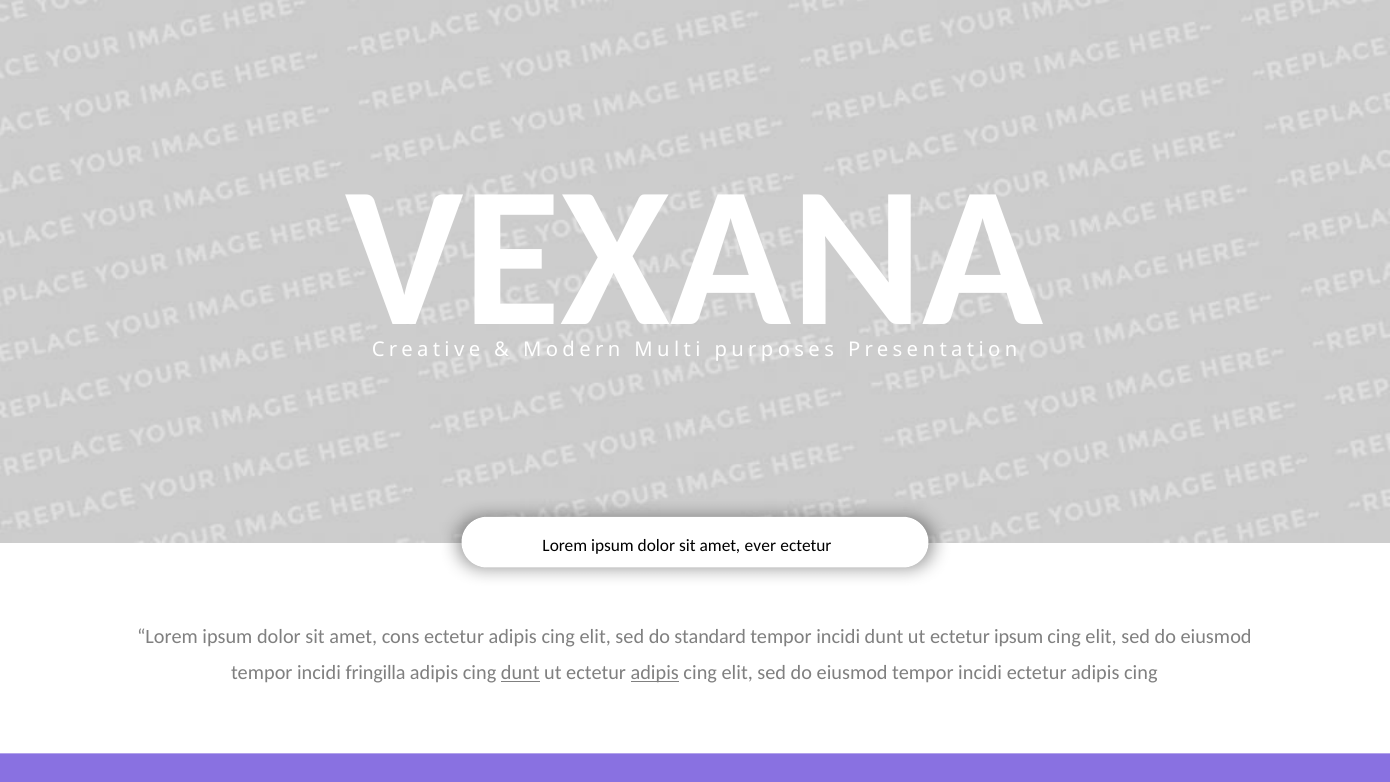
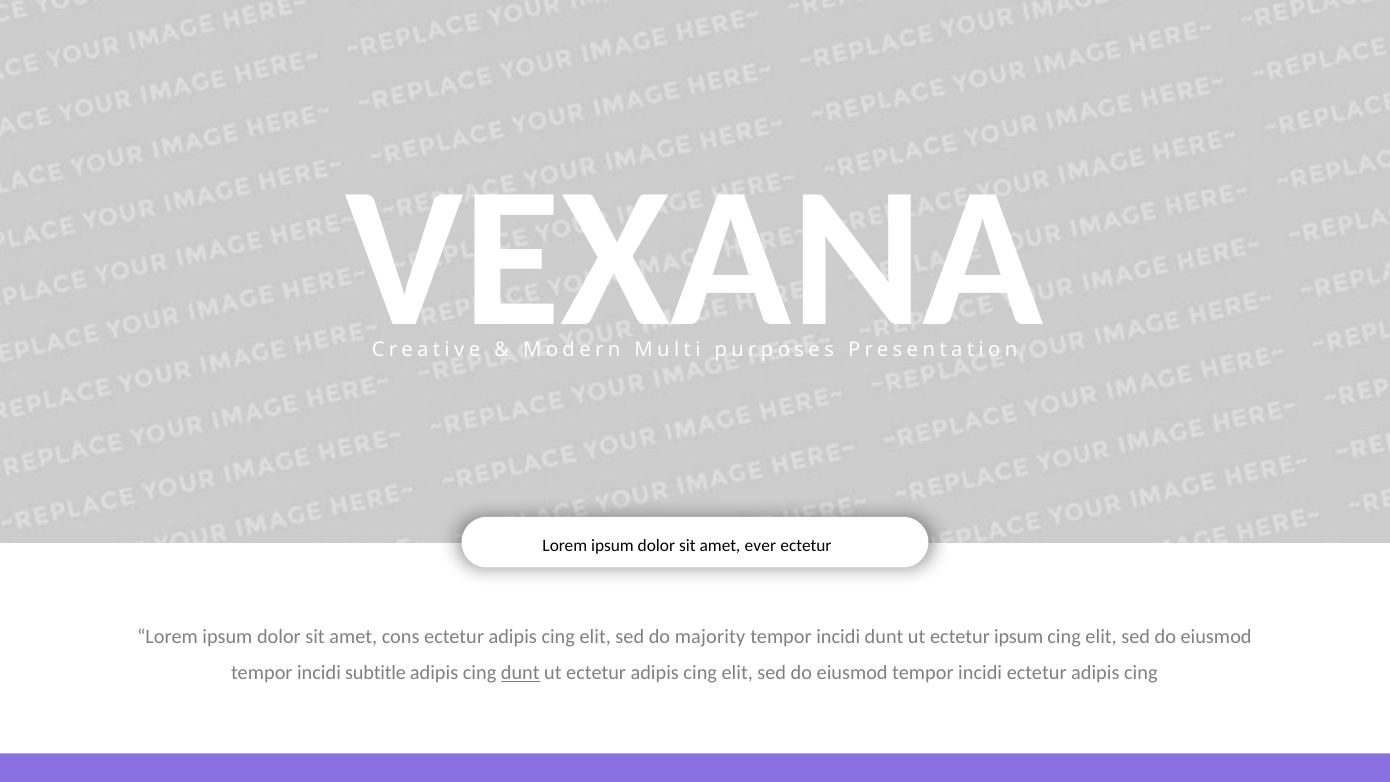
standard: standard -> majority (710, 636)
fringilla: fringilla -> subtitle (376, 673)
adipis underline: present -> none (655, 673)
